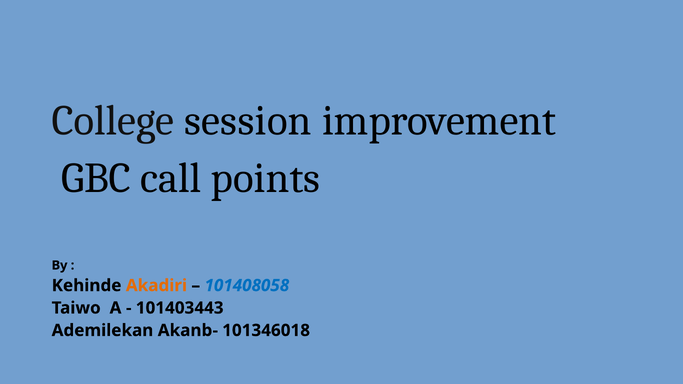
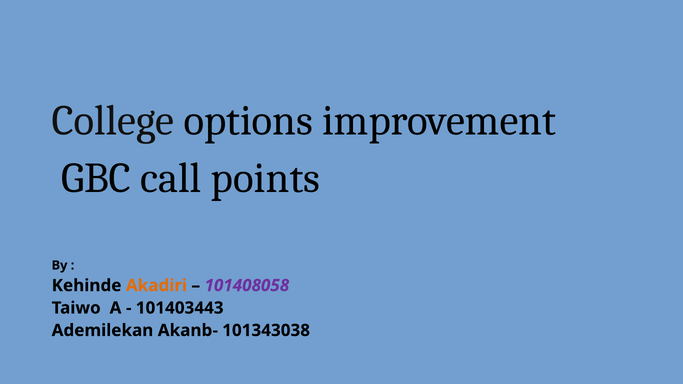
session: session -> options (248, 121)
101408058 colour: blue -> purple (247, 286)
101346018: 101346018 -> 101343038 (266, 331)
